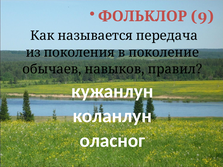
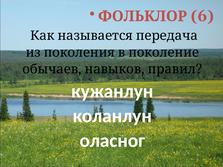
9: 9 -> 6 (202, 16)
